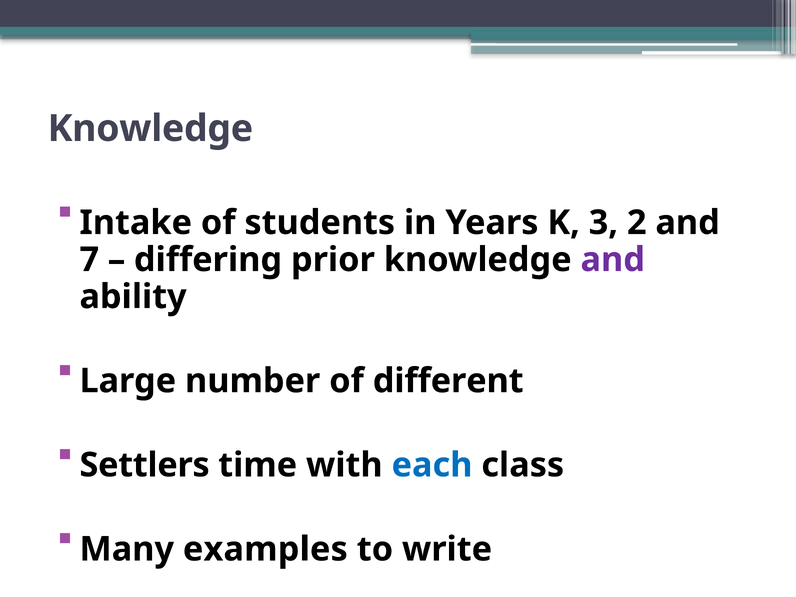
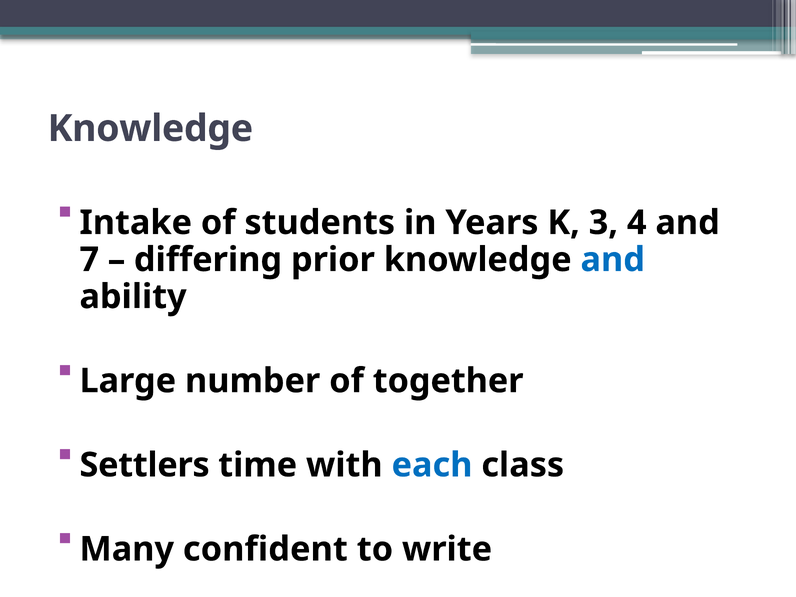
2: 2 -> 4 (637, 223)
and colour: purple -> blue (613, 260)
different: different -> together (448, 381)
examples: examples -> confident (265, 549)
